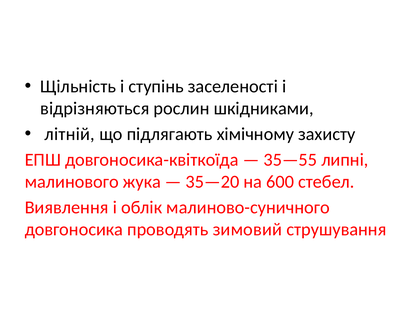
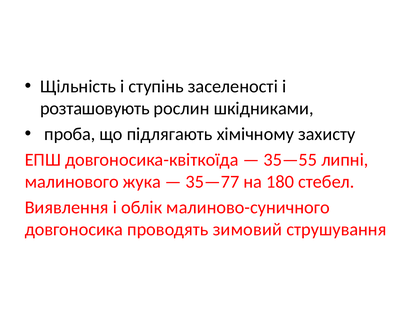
відрізняються: відрізняються -> розташовують (95, 108)
літній: літній -> проба (70, 134)
35—20: 35—20 -> 35—77 (212, 182)
600: 600 -> 180 (280, 182)
